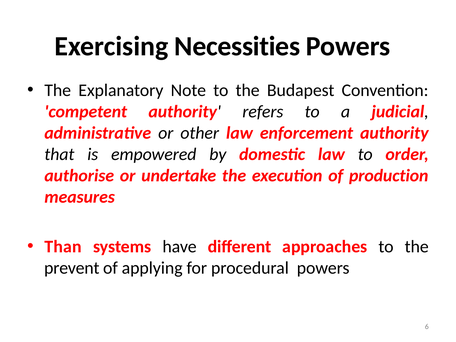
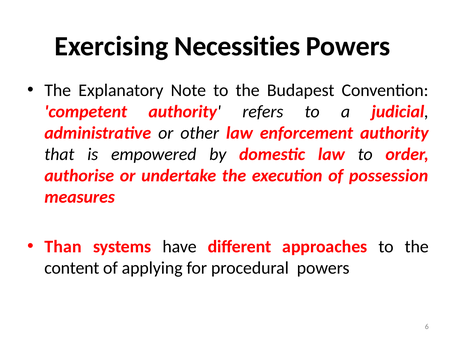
production: production -> possession (389, 176)
prevent: prevent -> content (72, 268)
